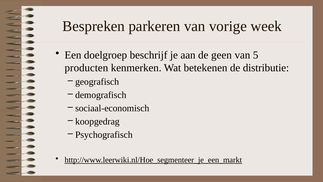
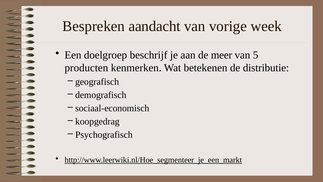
parkeren: parkeren -> aandacht (154, 26)
geen: geen -> meer (222, 55)
